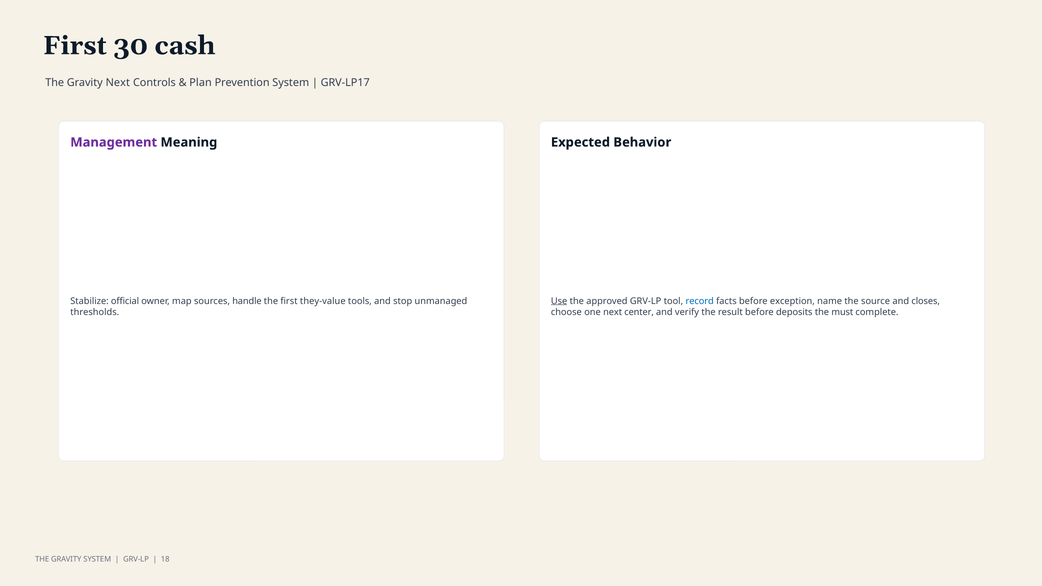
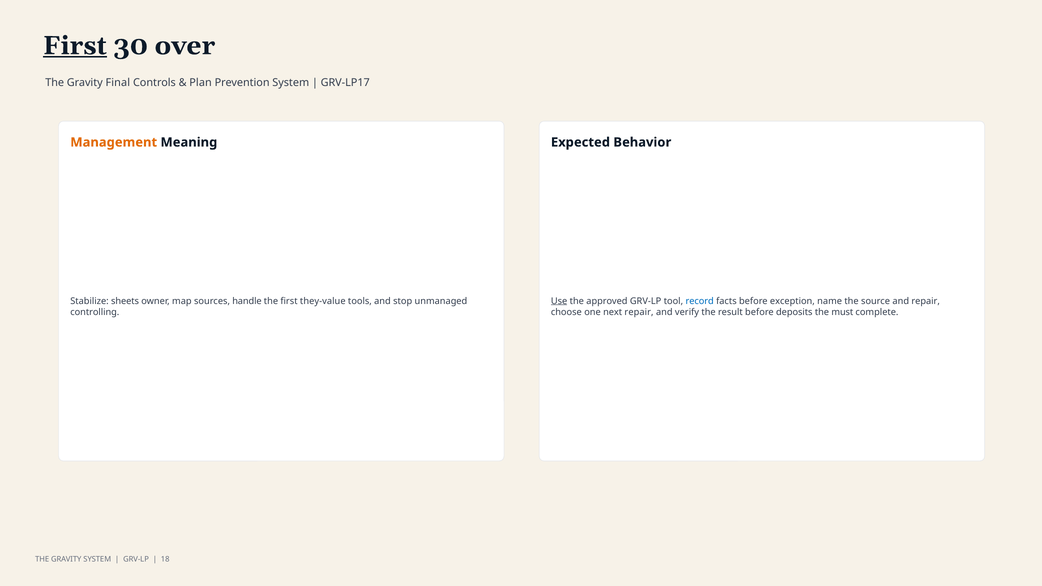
First underline: none -> present (75, 46)
cash: cash -> over (185, 46)
Gravity Next: Next -> Final (118, 83)
Management colour: purple -> orange (114, 142)
official: official -> sheets (125, 301)
and closes: closes -> repair (926, 301)
thresholds: thresholds -> controlling (95, 312)
next center: center -> repair (639, 312)
